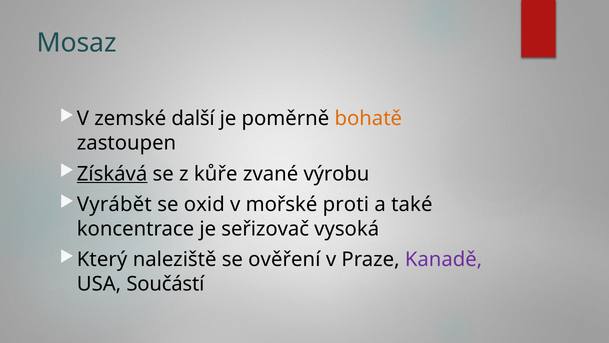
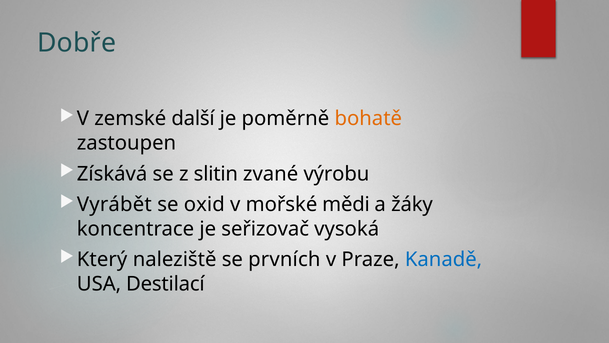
Mosaz: Mosaz -> Dobře (77, 43)
Získává underline: present -> none (112, 174)
kůře: kůře -> slitin (216, 174)
proti: proti -> mědi (346, 204)
také: také -> žáky (412, 204)
ověření: ověření -> prvních (284, 259)
Kanadě colour: purple -> blue (444, 259)
Součástí: Součástí -> Destilací (165, 284)
